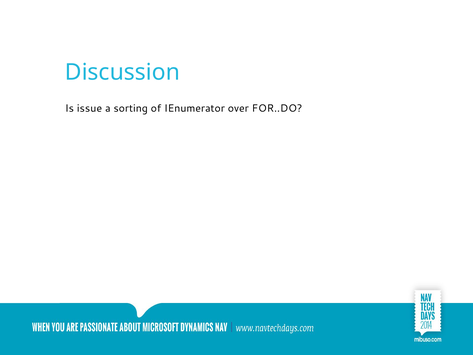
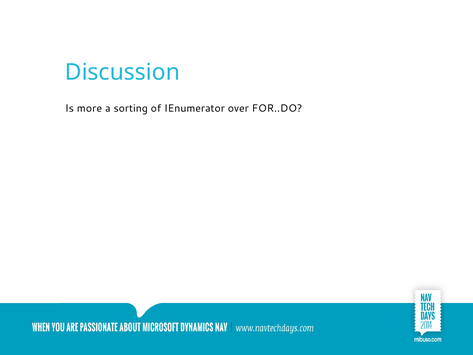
issue: issue -> more (89, 108)
